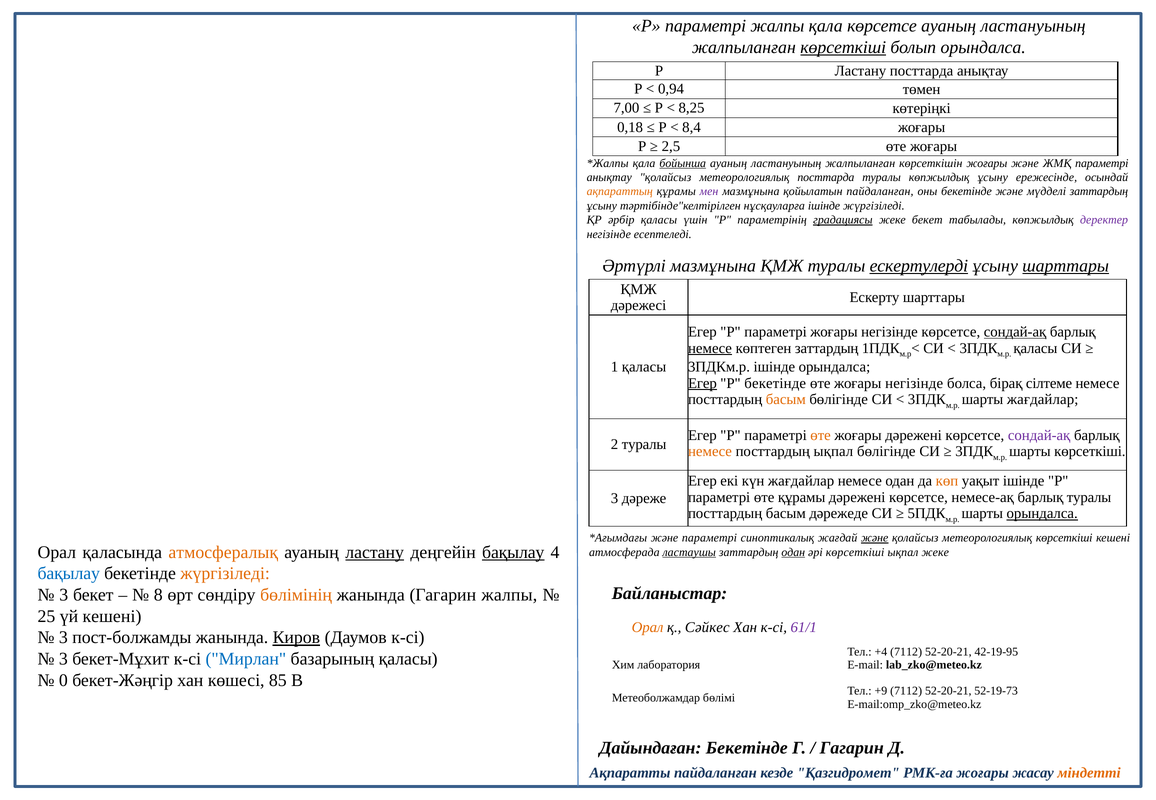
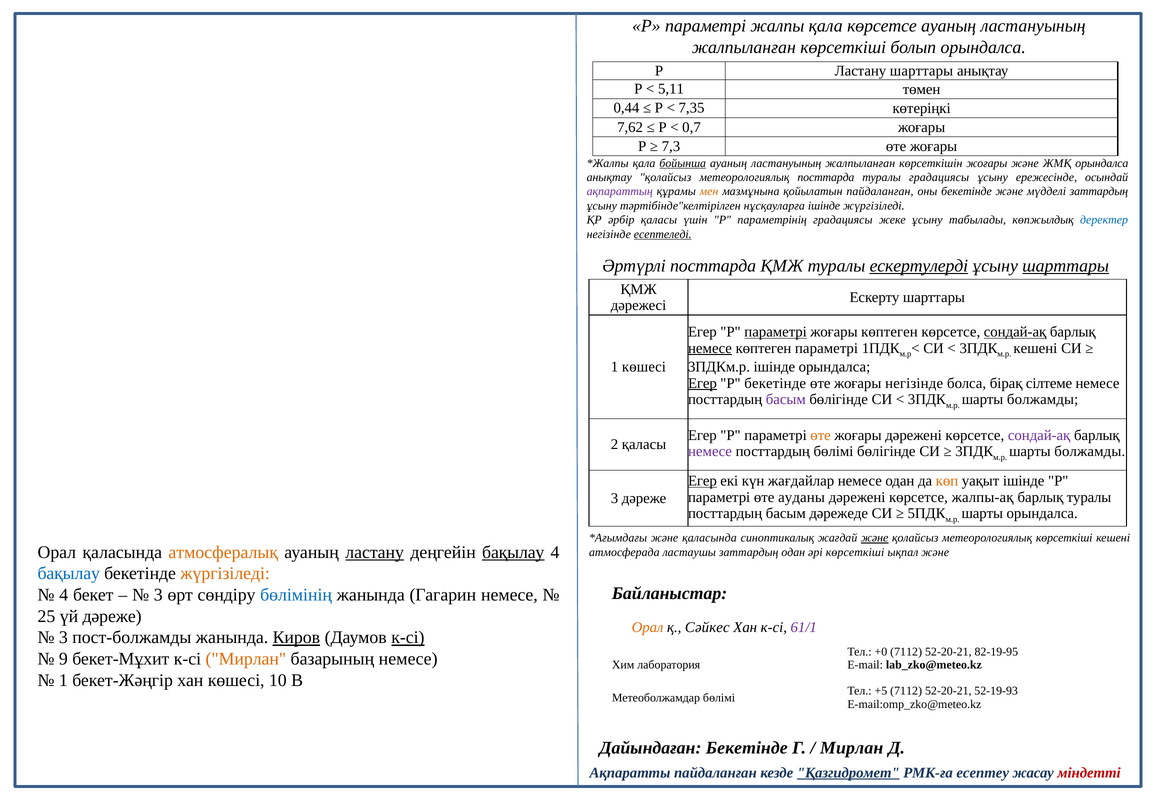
көрсеткіші underline: present -> none (843, 47)
Ластану посттарда: посттарда -> шарттары (922, 71)
0,94: 0,94 -> 5,11 (671, 89)
7,00: 7,00 -> 0,44 (626, 108)
8,25: 8,25 -> 7,35 (692, 108)
0,18: 0,18 -> 7,62 (630, 127)
8,4: 8,4 -> 0,7 (692, 127)
2,5: 2,5 -> 7,3 (671, 146)
ЖМҚ параметрі: параметрі -> орындалса (1102, 163)
туралы көпжылдық: көпжылдық -> градациясы (939, 177)
ақпараттың colour: orange -> purple (620, 192)
мен colour: purple -> orange (709, 192)
градациясы underline: present -> none (843, 220)
жеке бекет: бекет -> ұсыну (927, 220)
деректер colour: purple -> blue (1104, 220)
есептеледі underline: none -> present (663, 234)
Әртүрлі мазмұнына: мазмұнына -> посттарда (713, 266)
параметрі underline: none -> present (776, 332)
негізінде: негізінде -> көптеген (889, 332)
көптеген заттардың: заттардың -> параметрі (827, 348)
қаласы: қаласы -> кешені (1035, 348)
1 қаласы: қаласы -> көшесі (644, 367)
басым colour: orange -> purple (786, 400)
жағдайлар: жағдайлар -> болжамды (1043, 400)
2 туралы: туралы -> қаласы (644, 445)
немесе colour: orange -> purple (710, 452)
посттардың ықпал: ықпал -> бөлімі (833, 452)
көрсеткіші: көрсеткіші -> болжамды (1090, 452)
Егер underline: none -> present (702, 481)
өте құрамы: құрамы -> ауданы (802, 497)
немесе-ақ: немесе-ақ -> жалпы-ақ (983, 497)
орындалса underline: present -> none (1042, 514)
және параметрі: параметрі -> қаласында (709, 538)
ластаушы underline: present -> none (689, 552)
одан underline: present -> none (793, 552)
ықпал жеке: жеке -> және (935, 552)
3: 3 -> 4 (64, 595)
8: 8 -> 3 (158, 595)
бөлімінің colour: orange -> blue (296, 595)
Гагарин жалпы: жалпы -> немесе (509, 595)
үй кешені: кешені -> дәреже (112, 616)
к-сі underline: none -> present (408, 638)
+4: +4 -> +0 (881, 652)
42-19-95: 42-19-95 -> 82-19-95 (996, 652)
3: 3 -> 9 (63, 659)
Мирлан colour: blue -> orange (246, 659)
базарының қаласы: қаласы -> немесе (408, 659)
0: 0 -> 1 (63, 681)
85: 85 -> 10 (278, 681)
+9: +9 -> +5 (881, 691)
52-19-73: 52-19-73 -> 52-19-93 (996, 691)
Гагарин: Гагарин -> Мирлан (852, 748)
Қазгидромет underline: none -> present (848, 773)
РМК-ға жоғары: жоғары -> есептеу (983, 773)
міндетті colour: orange -> red (1089, 773)
